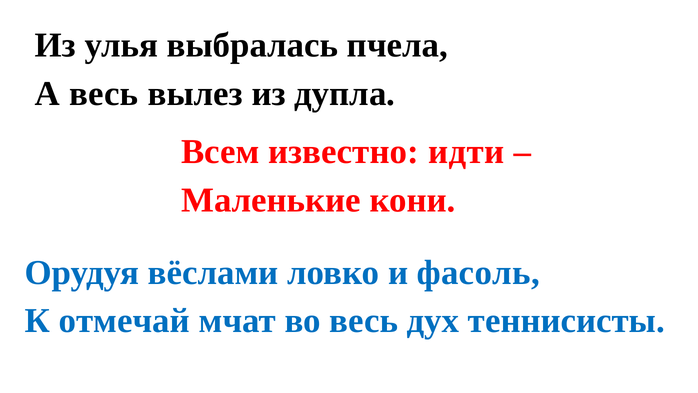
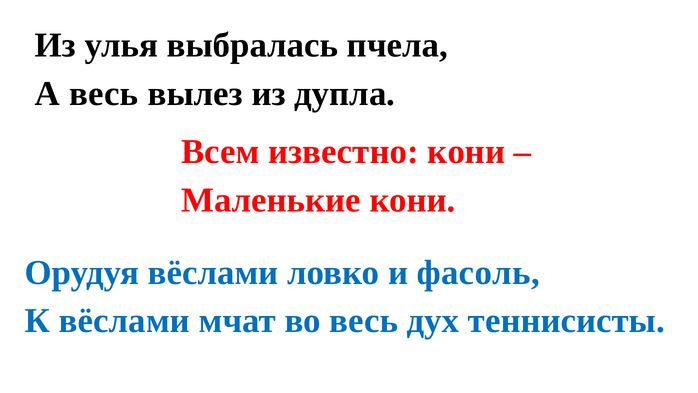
известно идти: идти -> кони (466, 152)
К отмечай: отмечай -> вёслами (124, 321)
